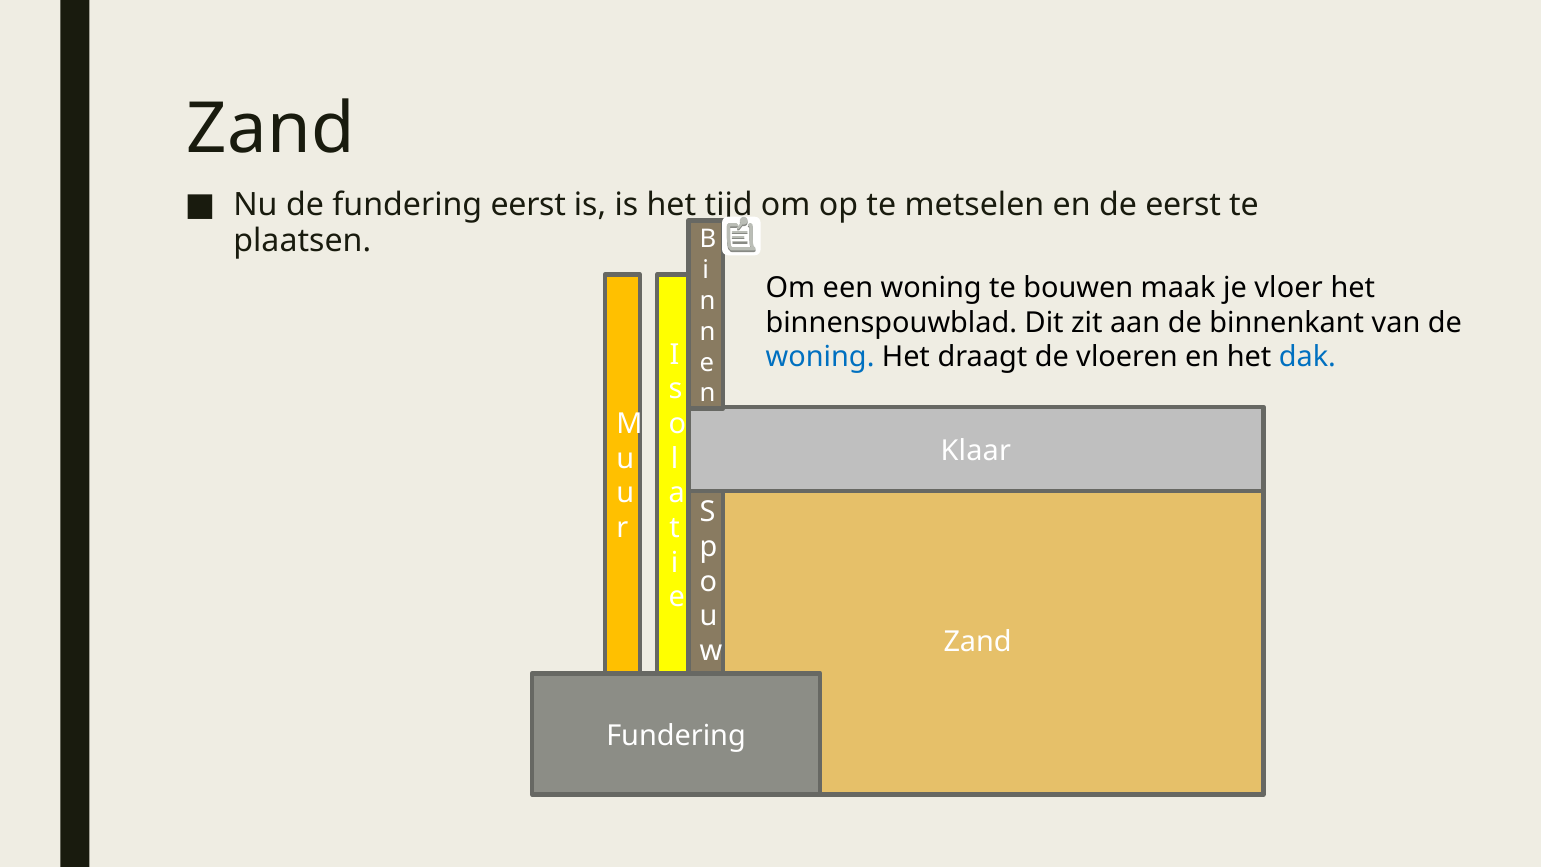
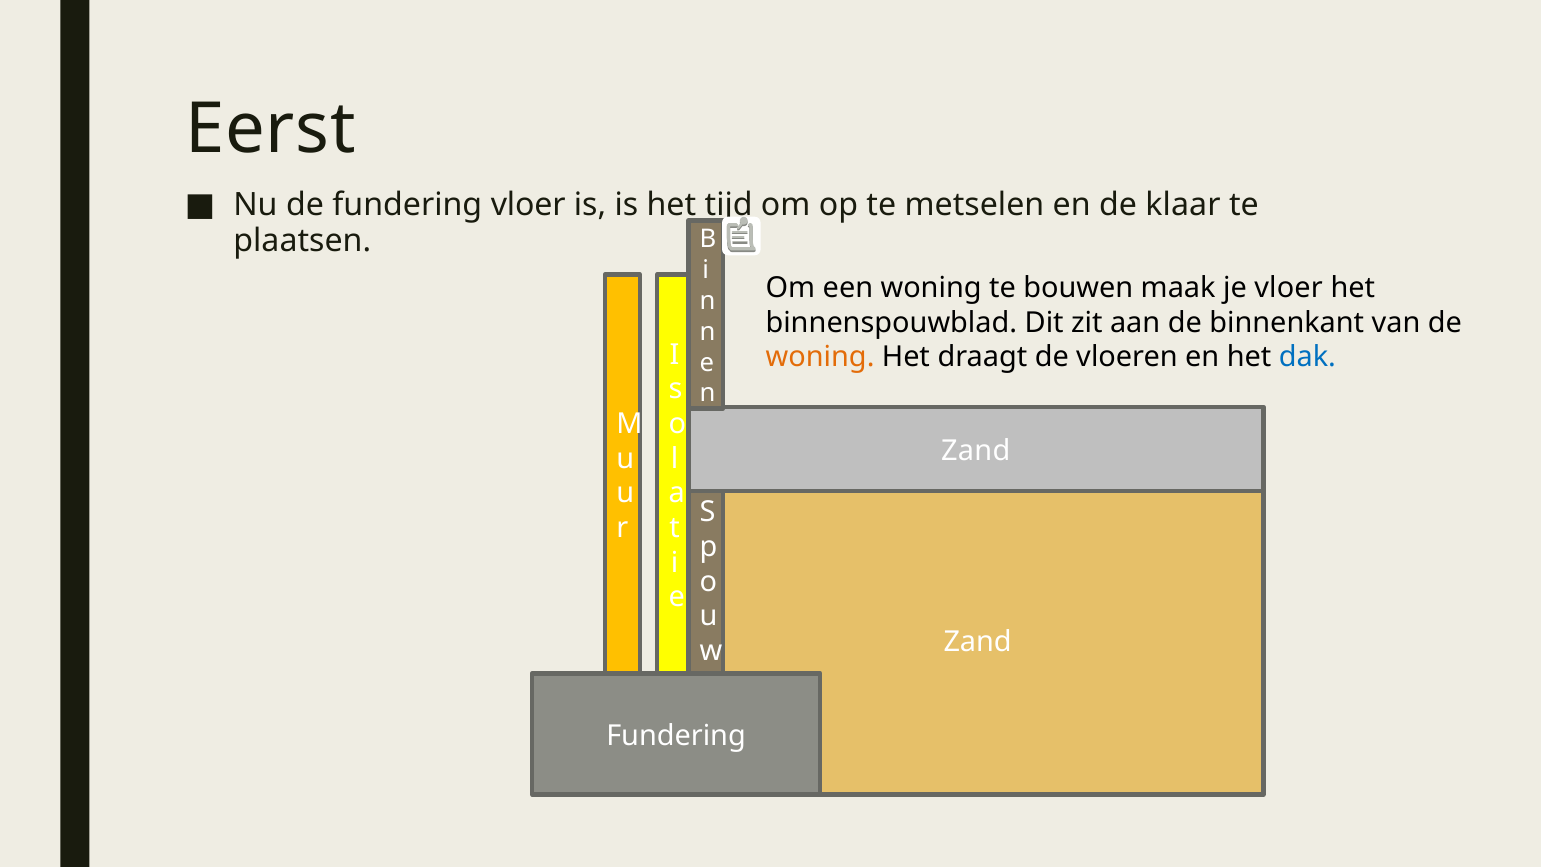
Zand: Zand -> Eerst (271, 129)
fundering eerst: eerst -> vloer (528, 205)
de eerst: eerst -> klaar (1183, 205)
woning colour: blue -> orange (820, 357)
Klaar: Klaar -> Zand (976, 451)
